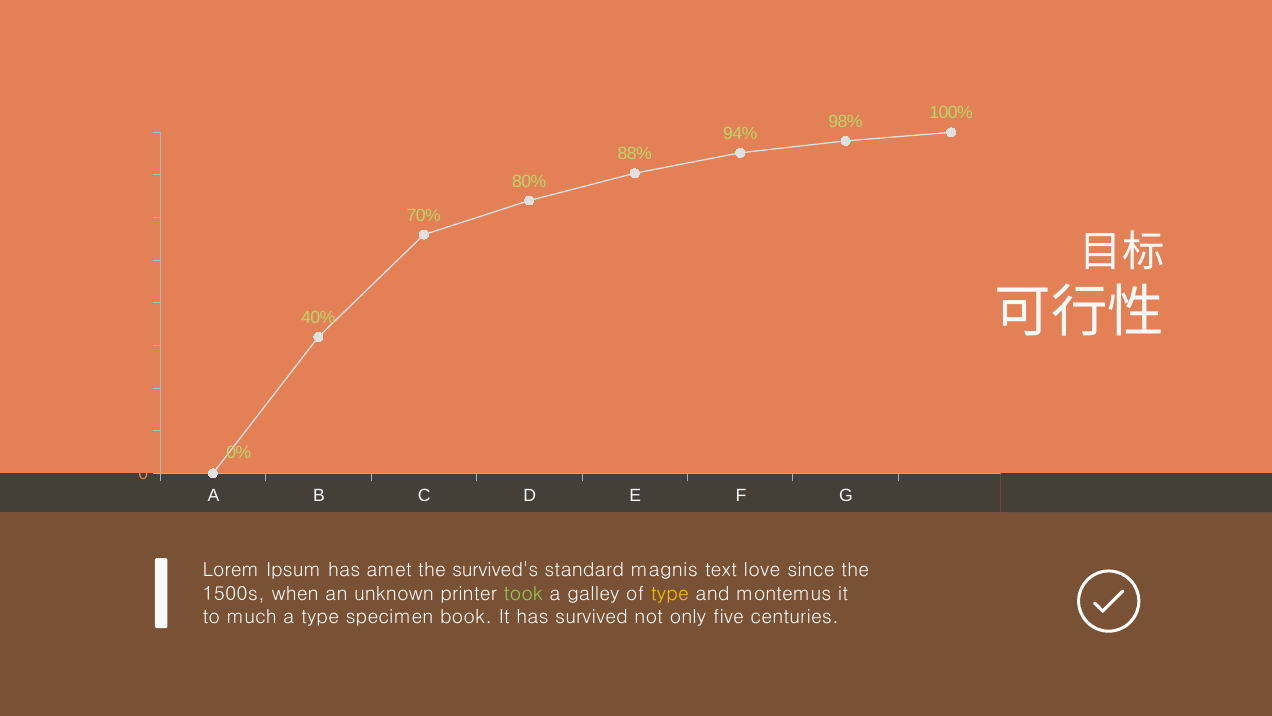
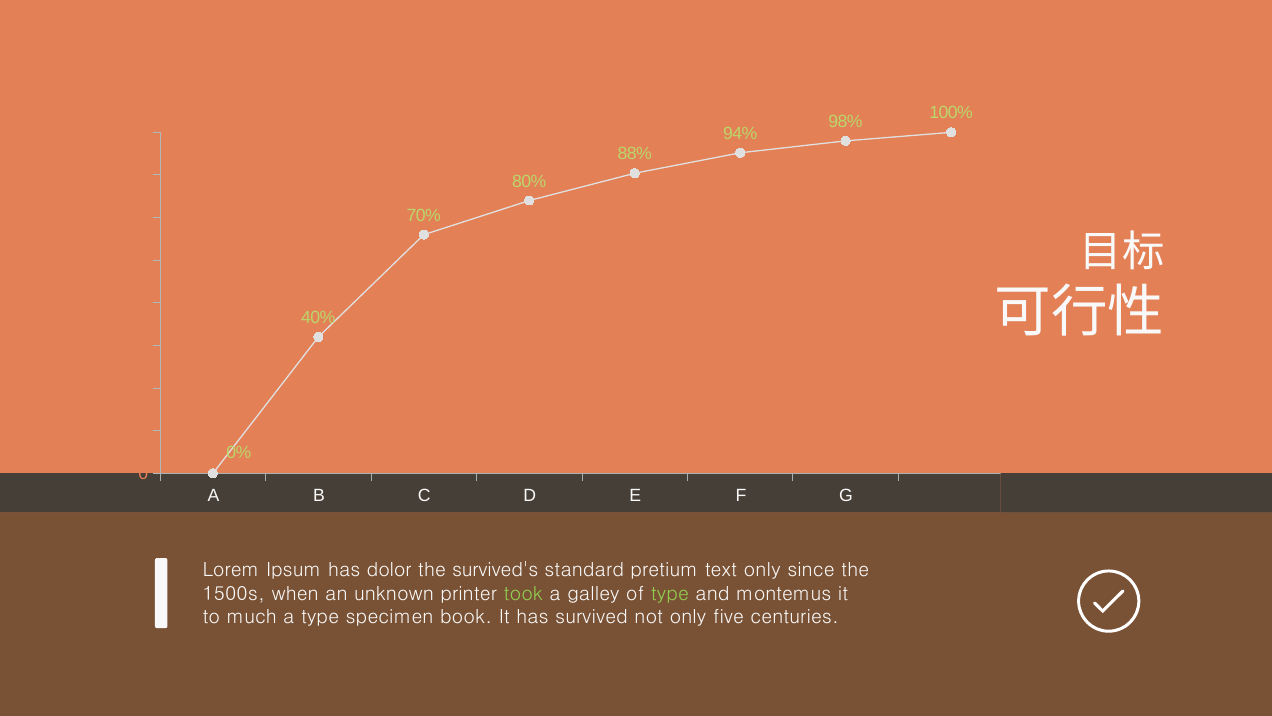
amet: amet -> dolor (389, 570)
magnis: magnis -> pretium (664, 570)
text love: love -> only (762, 570)
type colour: yellow -> light green (670, 593)
